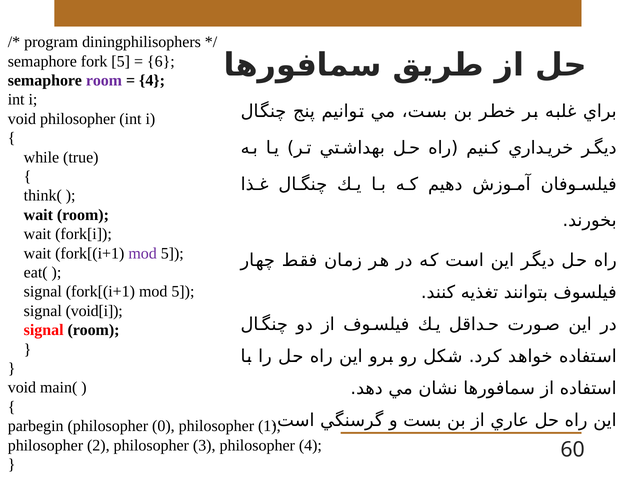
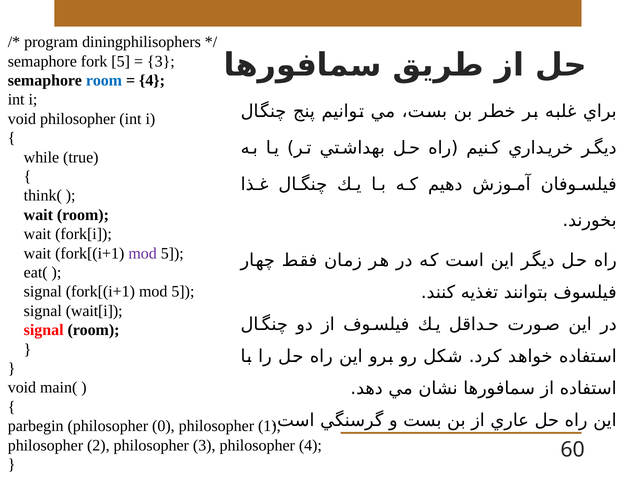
6: 6 -> 3 (161, 61)
room colour: purple -> blue (104, 80)
void[i: void[i -> wait[i (94, 310)
